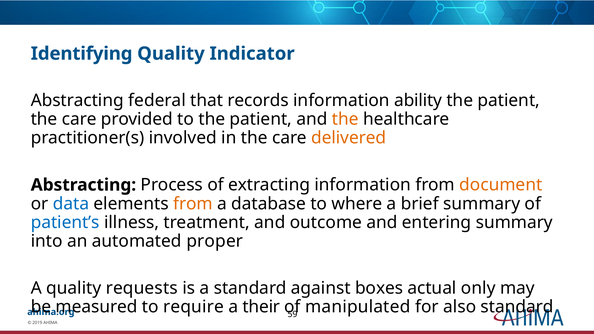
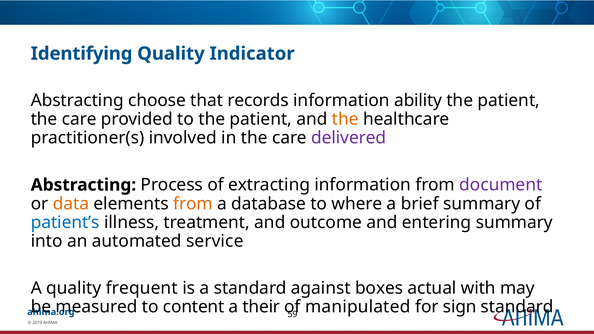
federal: federal -> choose (157, 100)
delivered colour: orange -> purple (349, 138)
document colour: orange -> purple (501, 185)
data colour: blue -> orange (71, 204)
proper: proper -> service (215, 241)
requests: requests -> frequent (142, 288)
only: only -> with (478, 288)
require: require -> content (194, 307)
also: also -> sign (460, 307)
